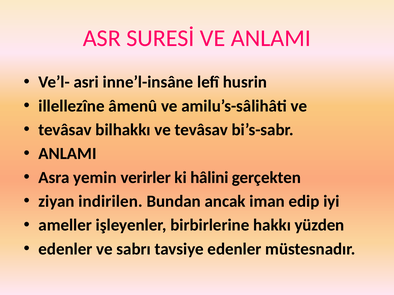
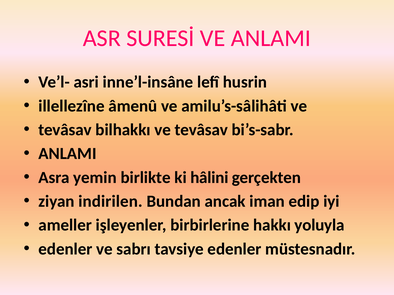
verirler: verirler -> birlikte (146, 178)
yüzden: yüzden -> yoluyla (319, 226)
